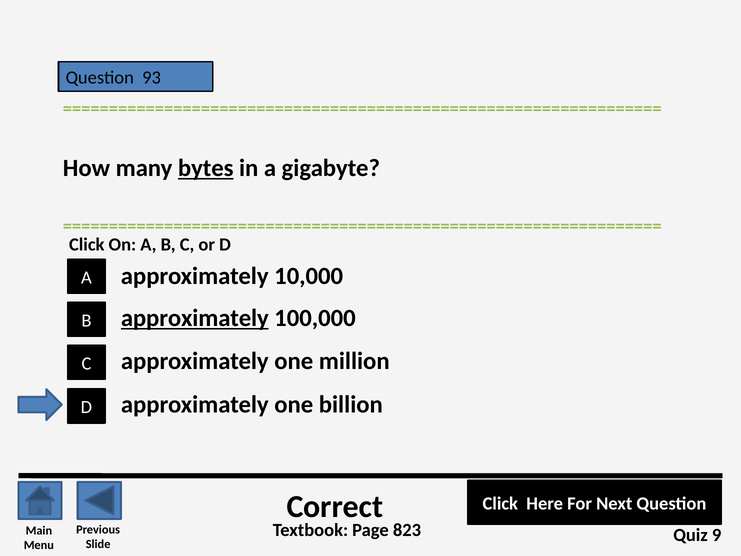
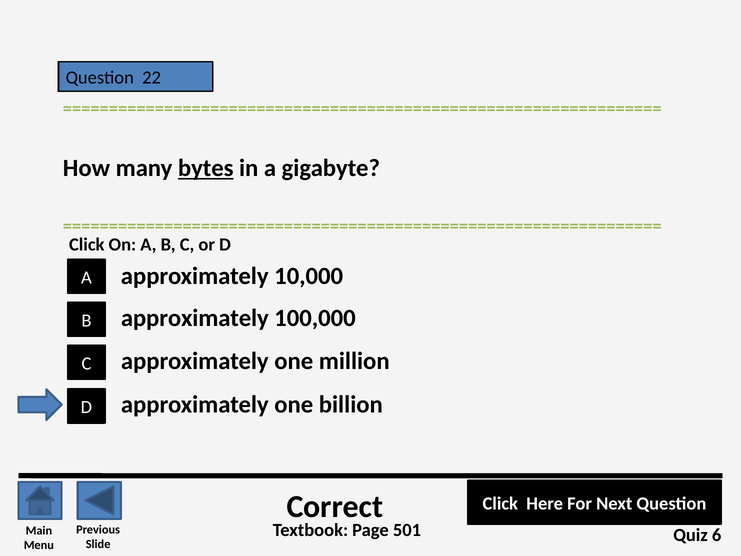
93: 93 -> 22 (152, 78)
approximately underline: present -> none (195, 318)
823: 823 -> 501 (407, 530)
9: 9 -> 6 (717, 535)
